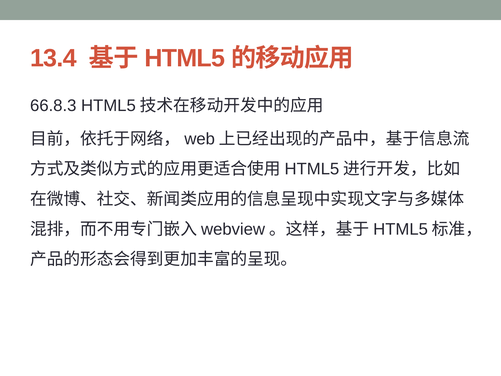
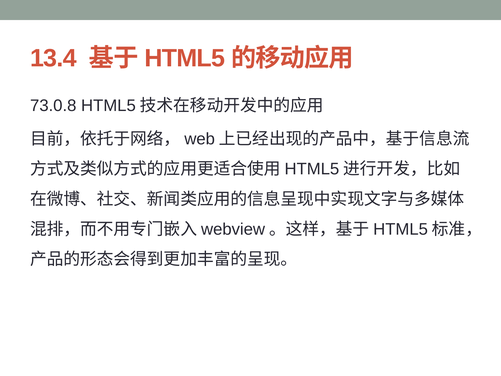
66.8.3: 66.8.3 -> 73.0.8 (53, 106)
